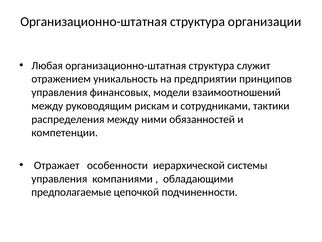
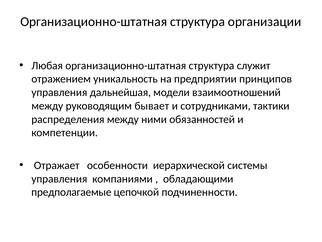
финансовых: финансовых -> дальнейшая (120, 92)
рискам: рискам -> бывает (152, 106)
